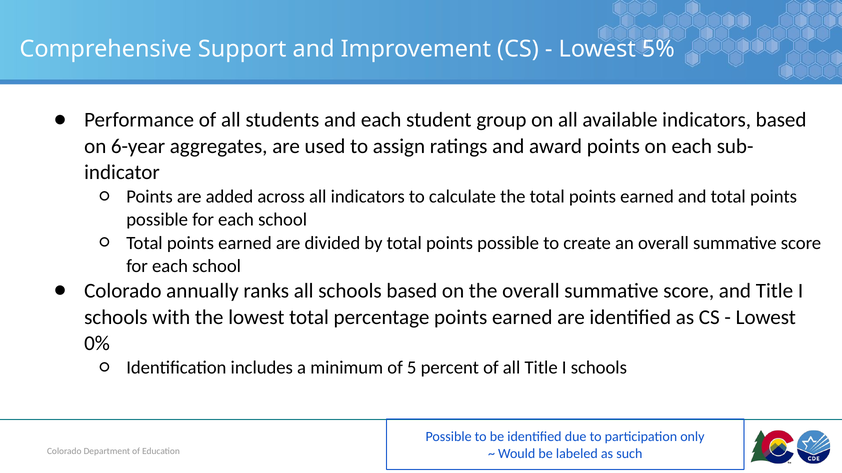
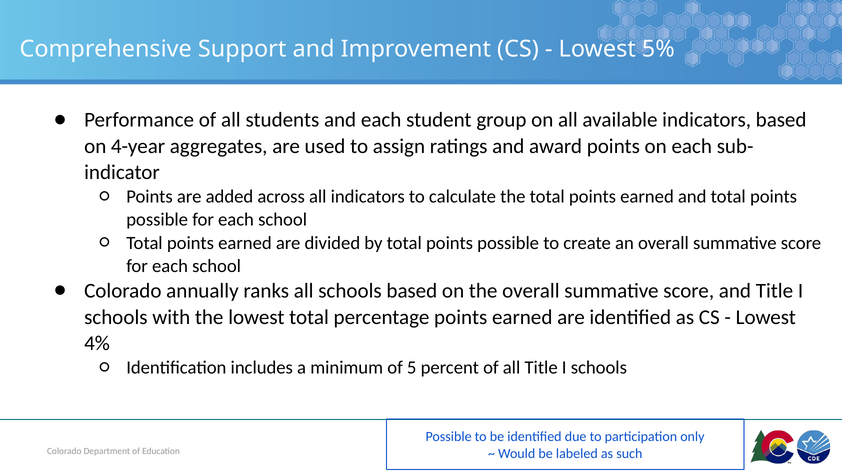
6-year: 6-year -> 4-year (138, 146)
0%: 0% -> 4% (97, 344)
